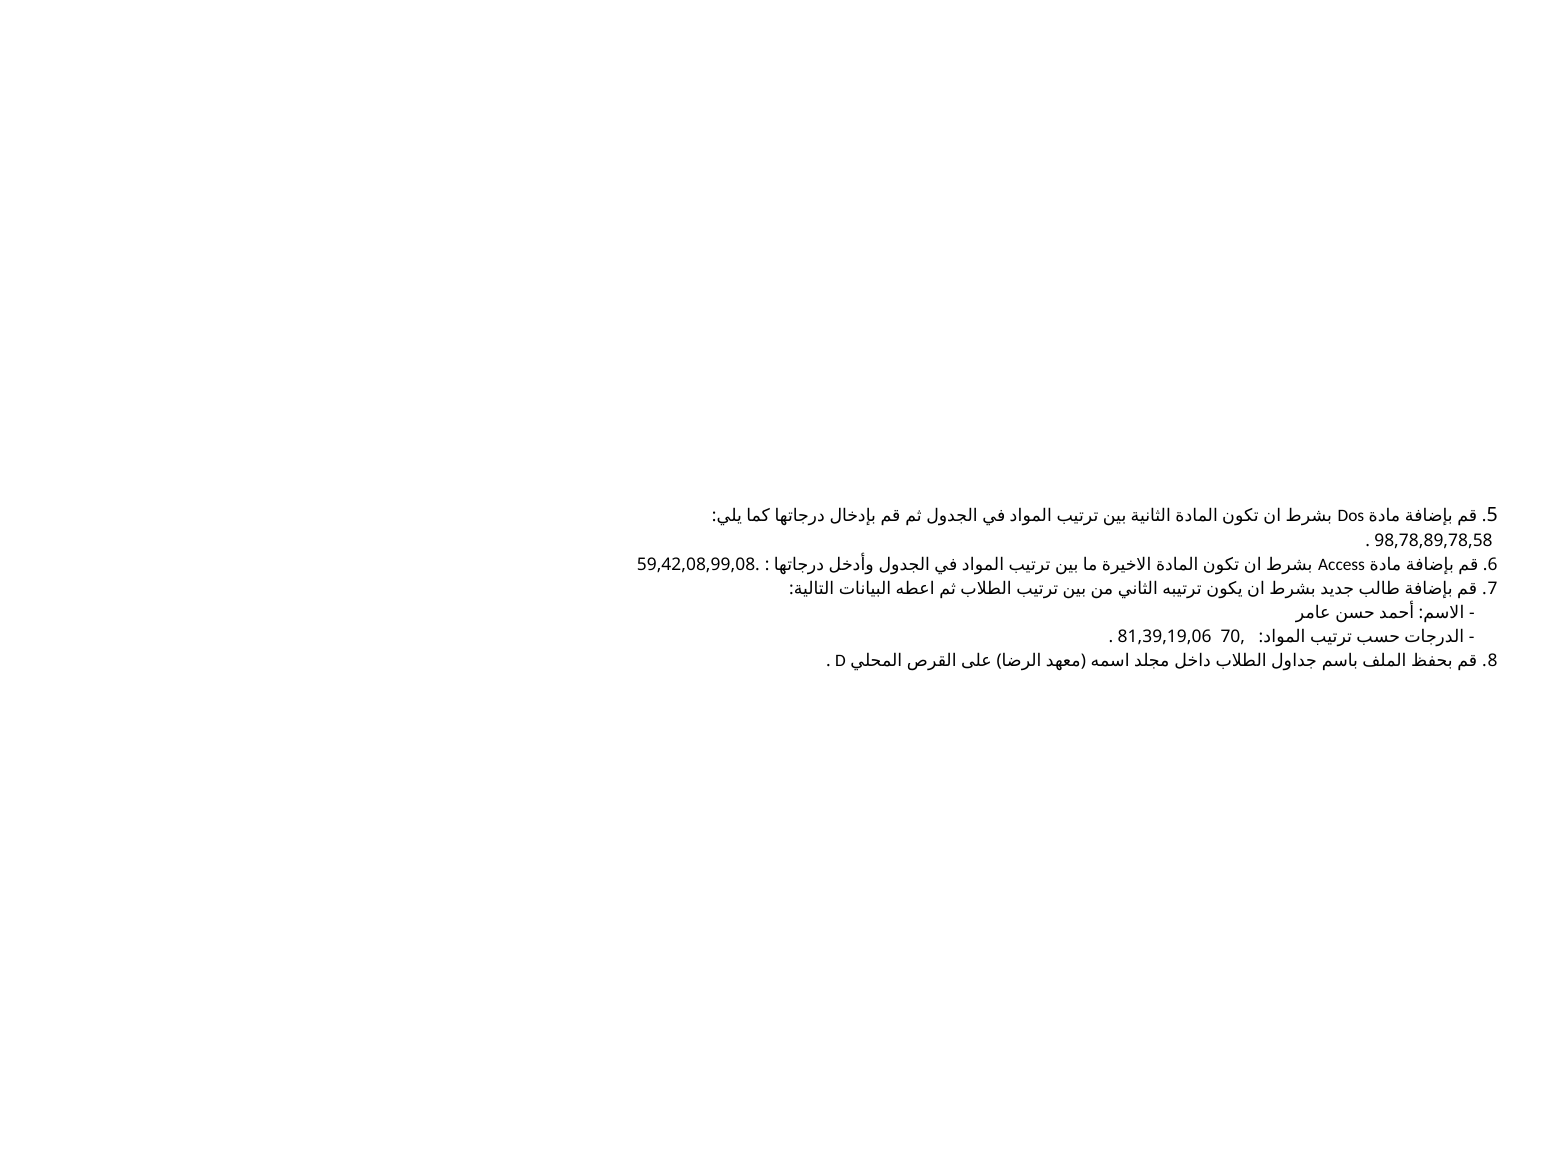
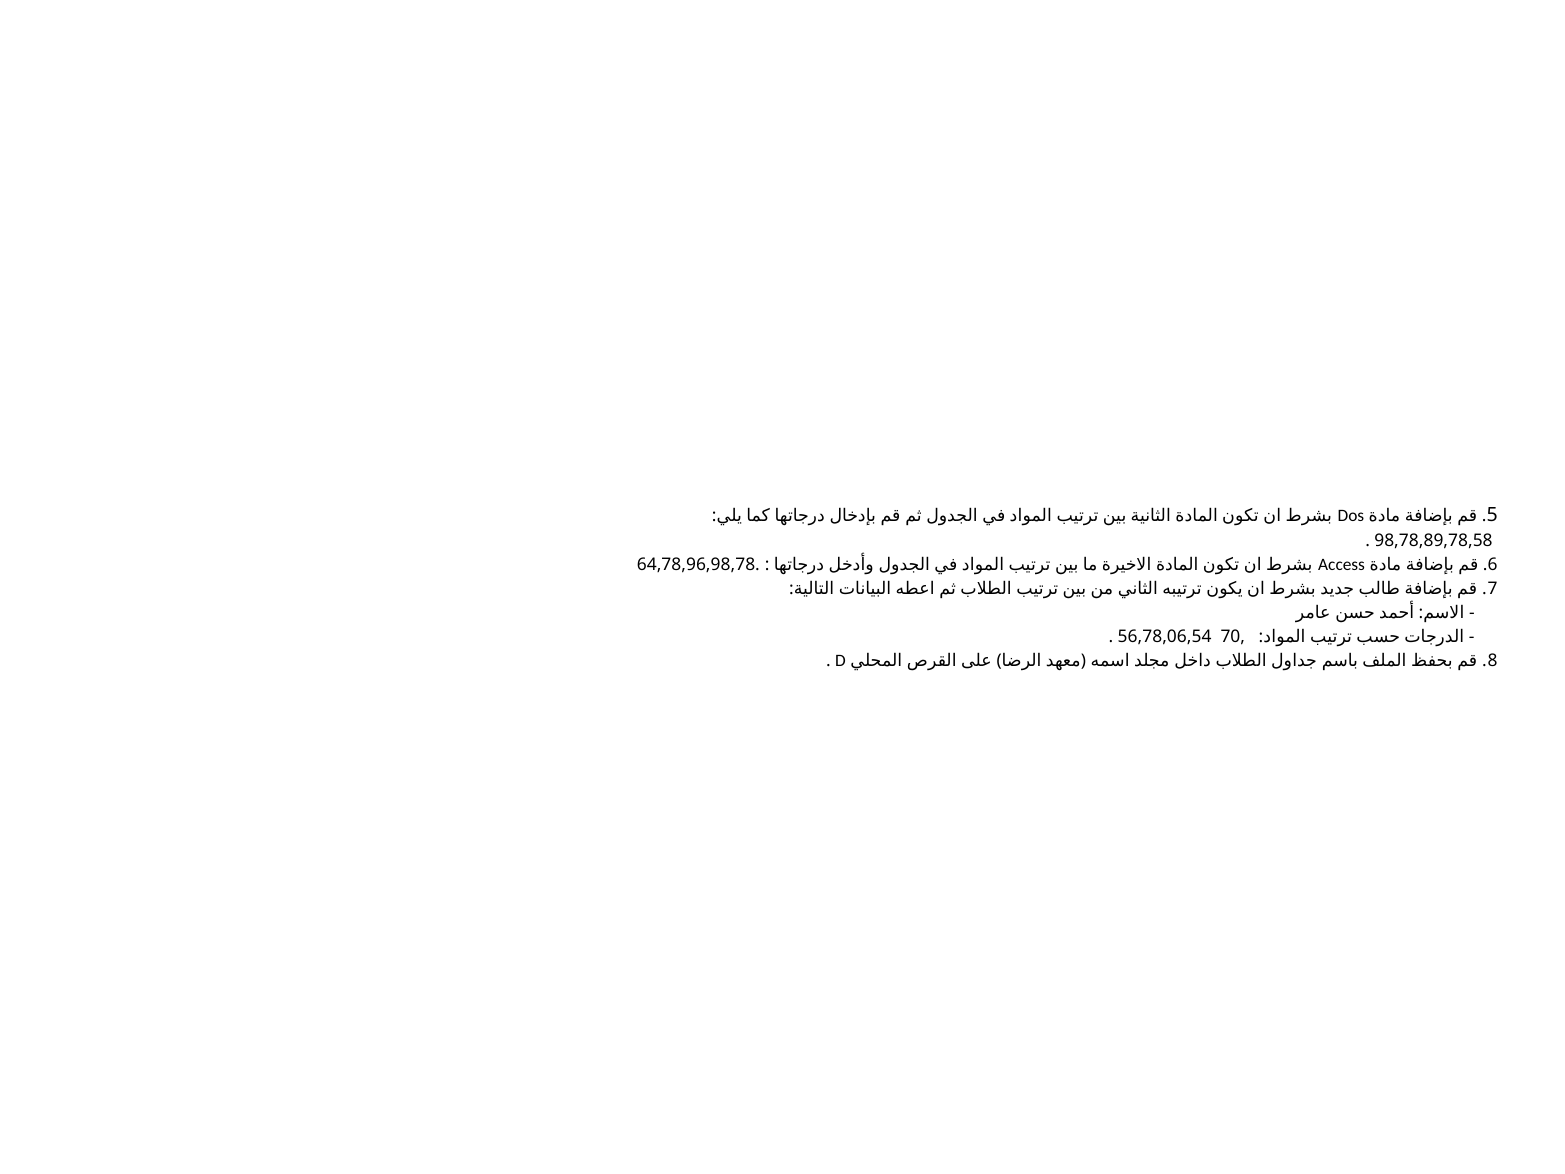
59,42,08,99,08: 59,42,08,99,08 -> 64,78,96,98,78 (698, 564)
81,39,19,06: 81,39,19,06 -> 56,78,06,54 (1165, 636)
